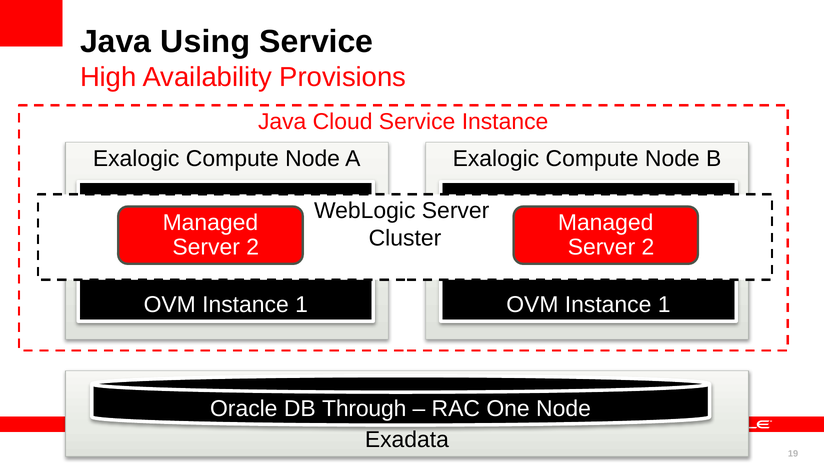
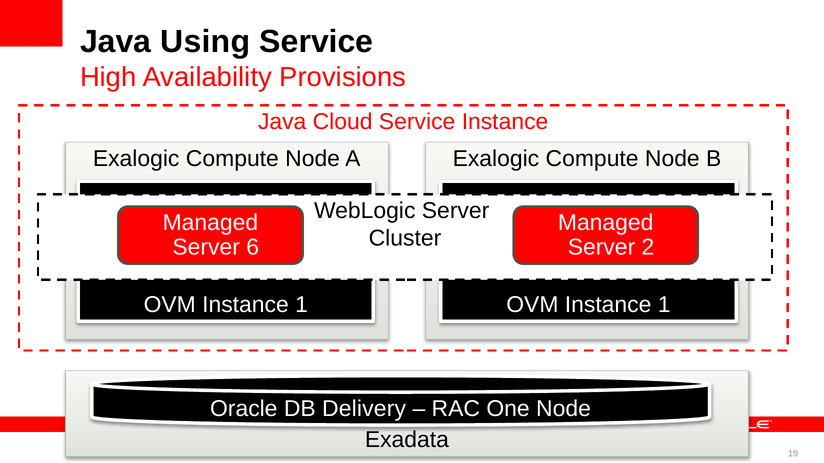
2: 2 -> 6 (253, 248)
Through: Through -> Delivery (364, 409)
